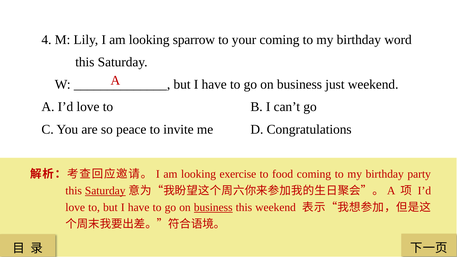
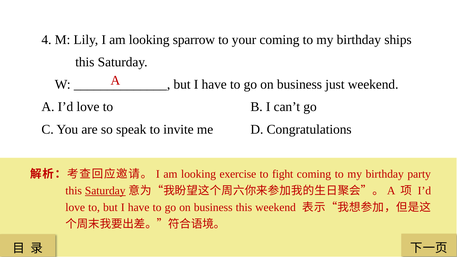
word: word -> ships (398, 40)
peace: peace -> speak (131, 129)
food: food -> fight (283, 174)
business underline: present -> none (213, 207)
